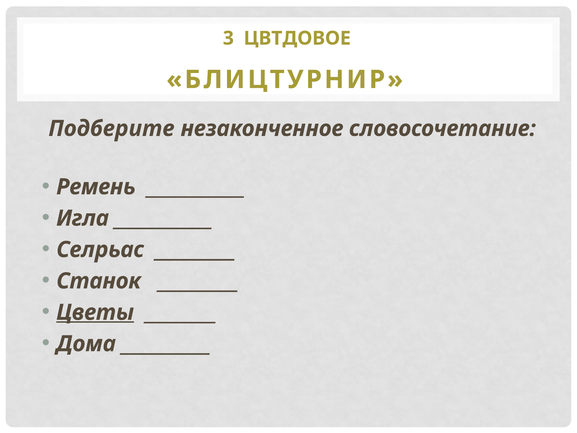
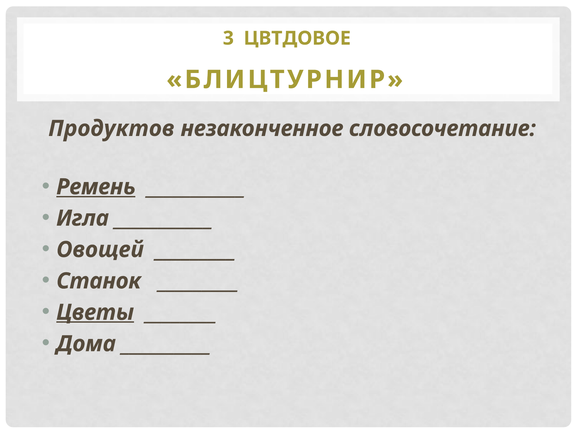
Подберите: Подберите -> Продуктов (111, 128)
Ремень underline: none -> present (96, 187)
Селрьас: Селрьас -> Овощей (100, 249)
